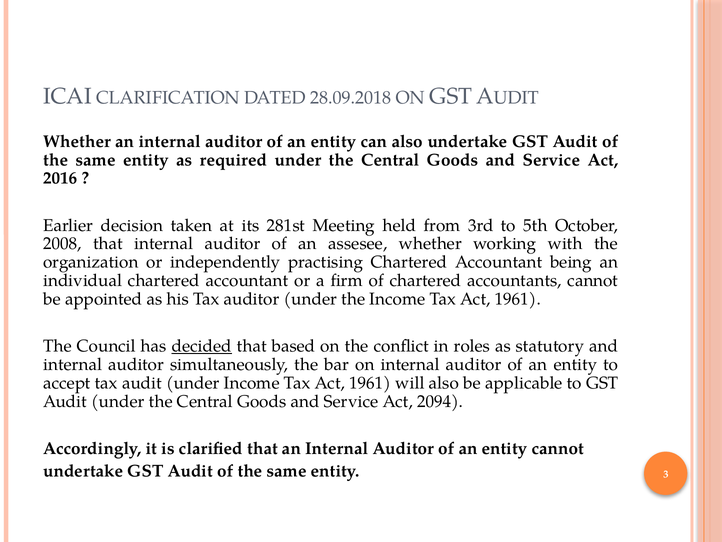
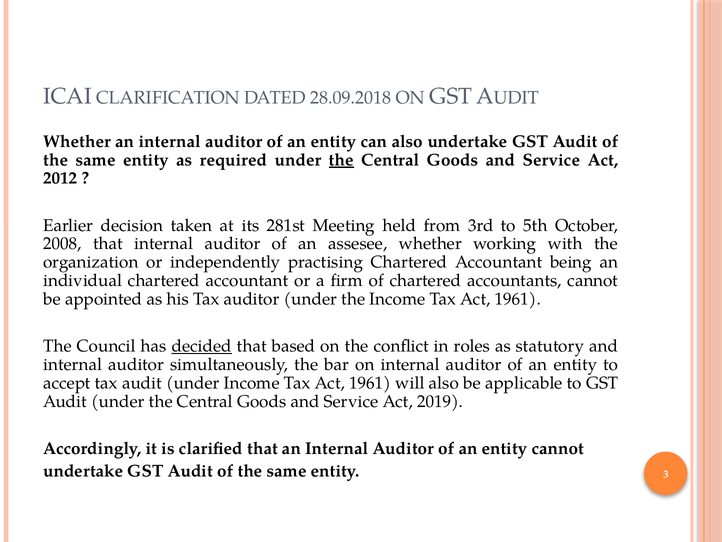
the underline: none -> present (341, 160)
2016: 2016 -> 2012 (60, 178)
2094: 2094 -> 2019 (440, 401)
